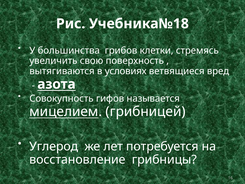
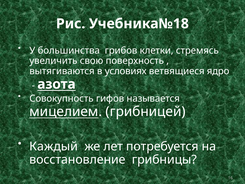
вред: вред -> ядро (218, 71)
Углерод: Углерод -> Каждый (54, 146)
